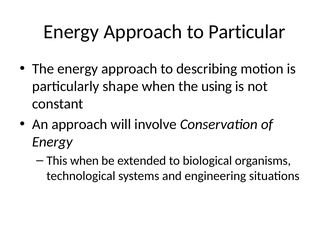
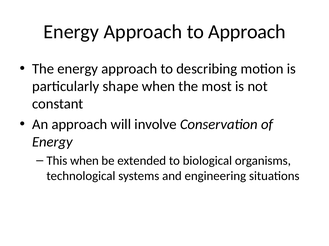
to Particular: Particular -> Approach (247, 32)
using: using -> most (217, 87)
